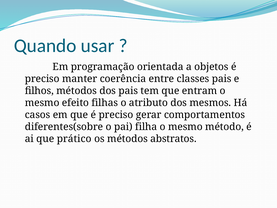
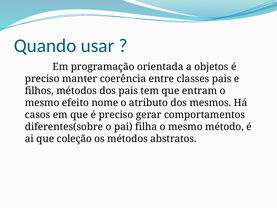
filhas: filhas -> nome (105, 103)
prático: prático -> coleção (74, 139)
